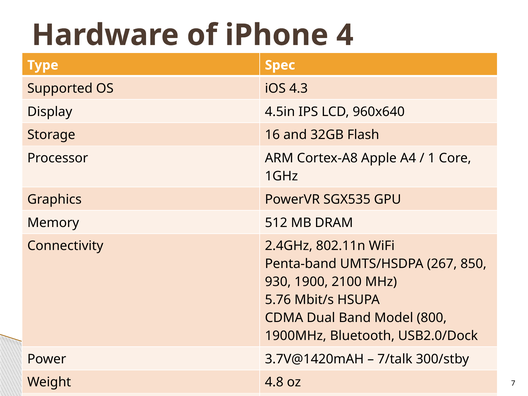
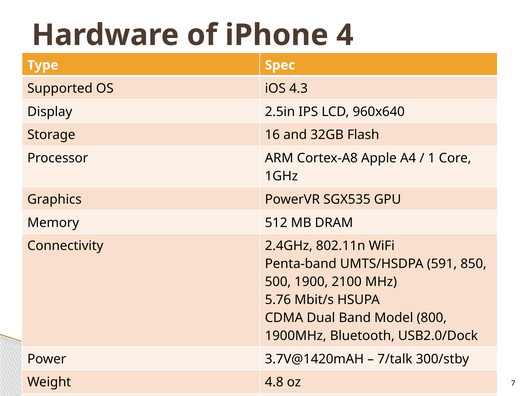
4.5in: 4.5in -> 2.5in (280, 112)
267: 267 -> 591 (442, 264)
930: 930 -> 500 (278, 282)
